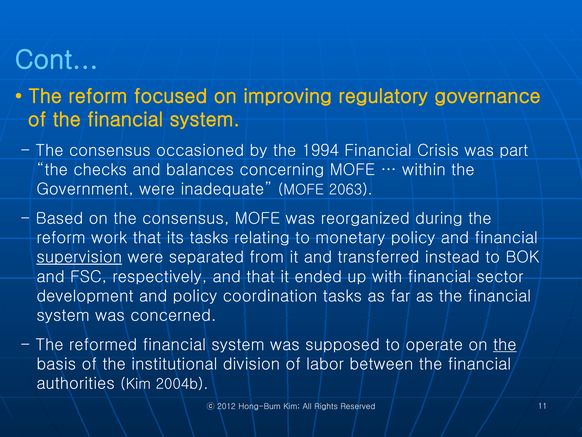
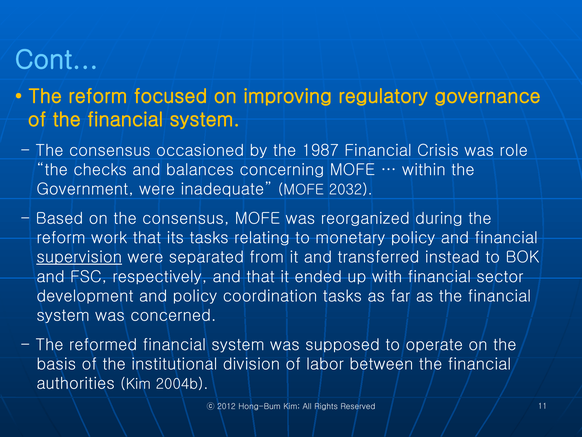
1994: 1994 -> 1987 (320, 150)
part: part -> role (514, 150)
2063: 2063 -> 2032 (351, 190)
the underline: present -> none (505, 344)
